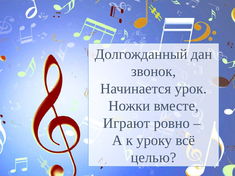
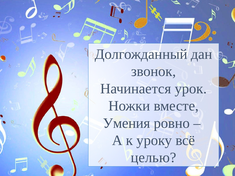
Играют: Играют -> Умения (127, 123)
